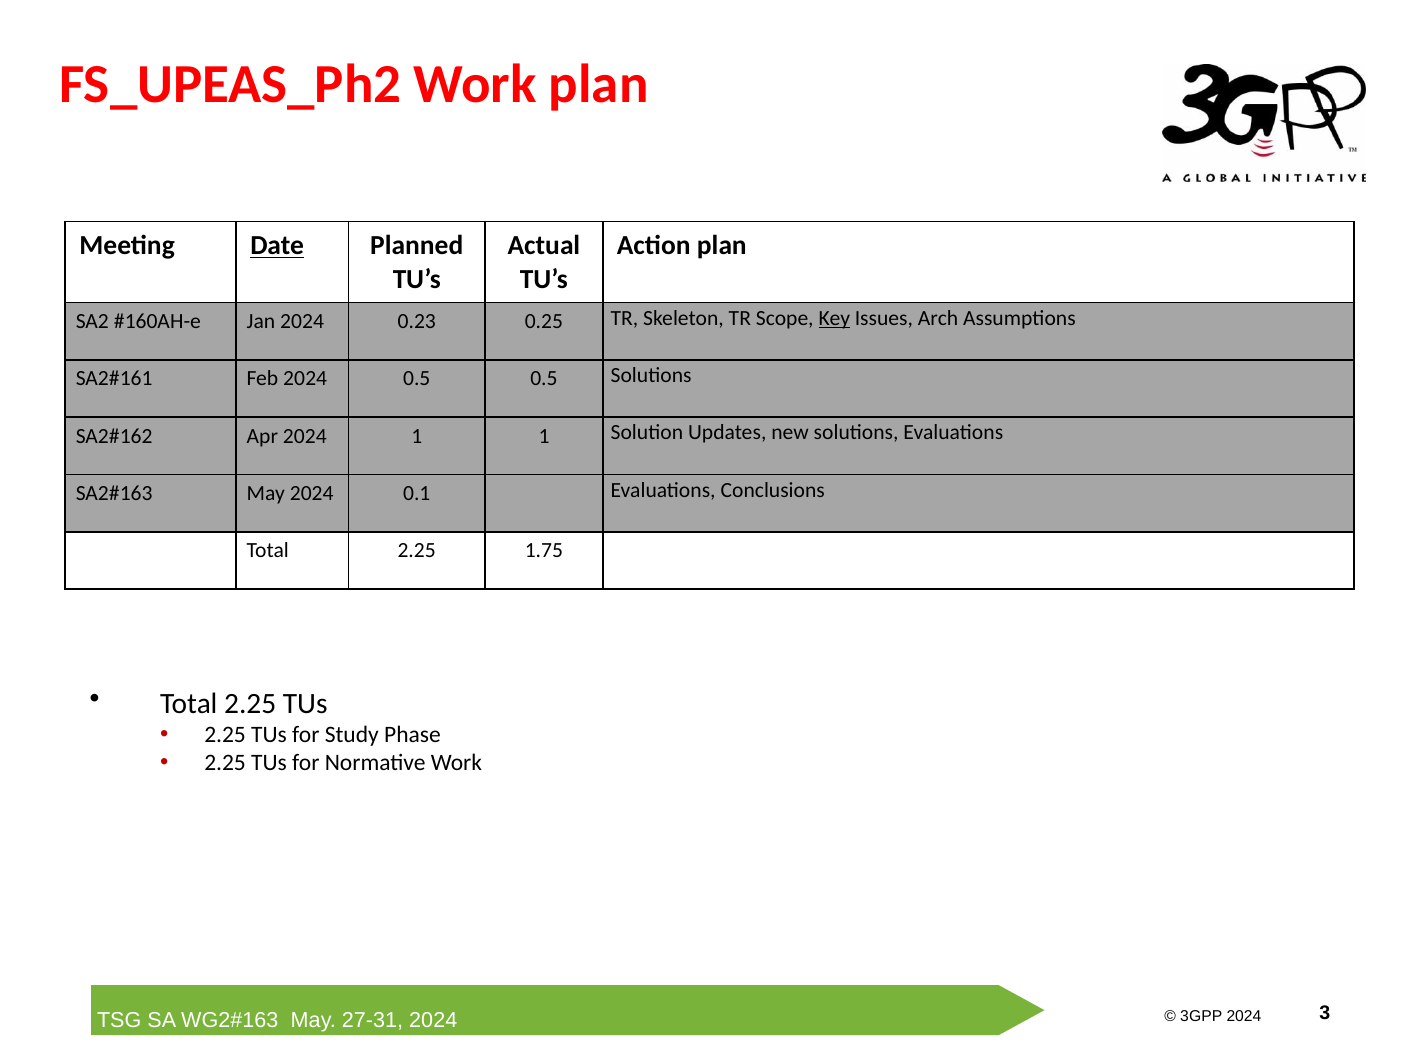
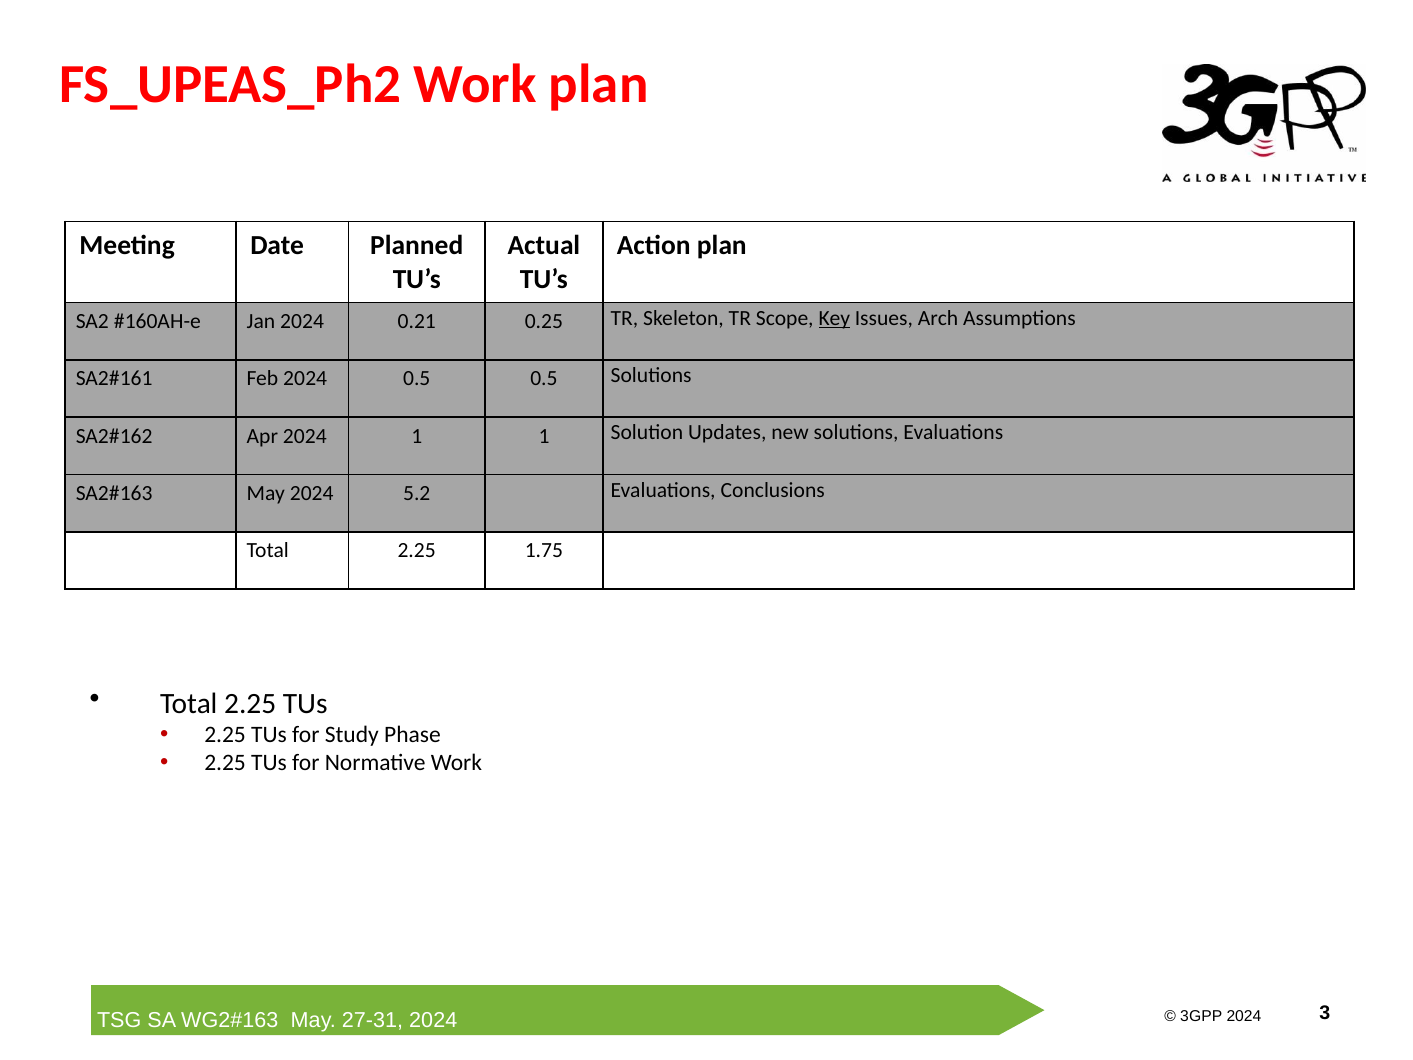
Date underline: present -> none (277, 245)
0.23: 0.23 -> 0.21 (417, 321)
0.1: 0.1 -> 5.2 (417, 493)
